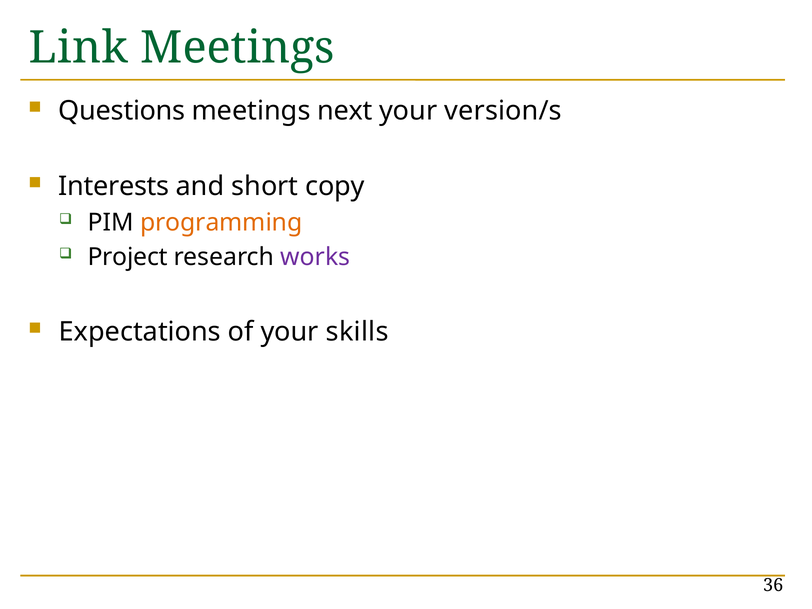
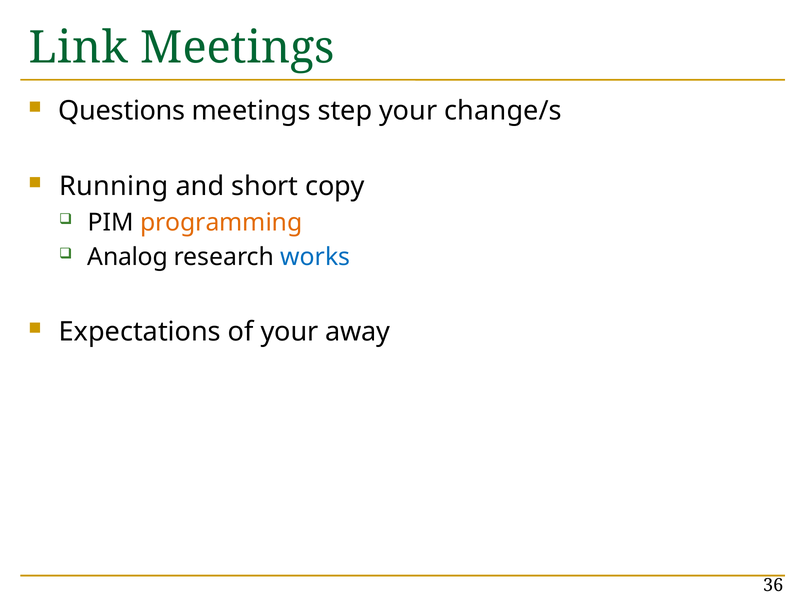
next: next -> step (345, 111)
version/s: version/s -> change/s (503, 111)
Interests: Interests -> Running (114, 187)
Project: Project -> Analog (128, 257)
works colour: purple -> blue (315, 257)
skills: skills -> away (357, 332)
